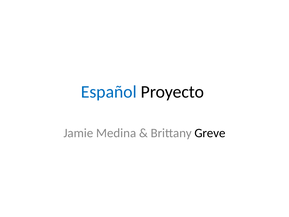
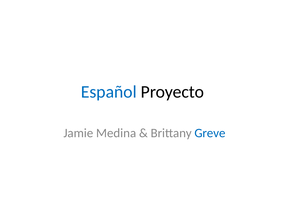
Greve colour: black -> blue (210, 133)
